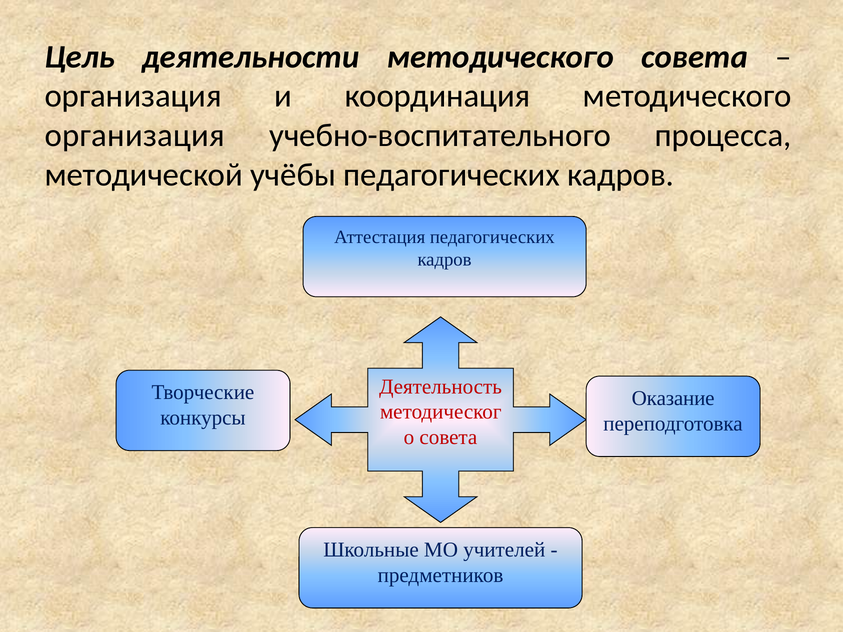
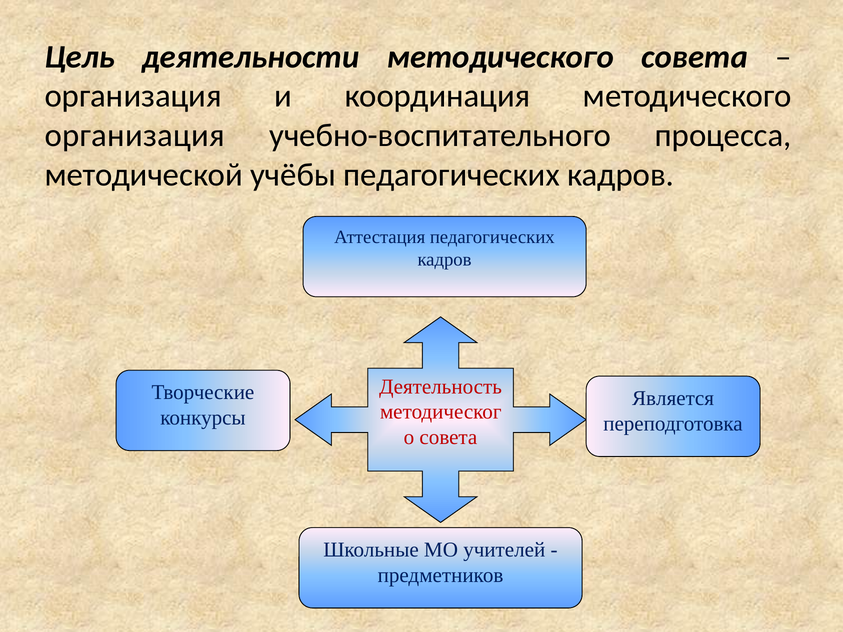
Оказание: Оказание -> Является (673, 399)
